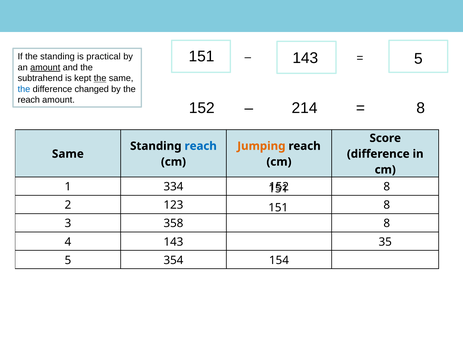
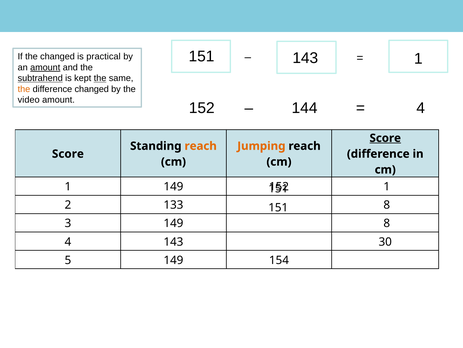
143 5: 5 -> 1 (418, 59)
the standing: standing -> changed (57, 57)
subtrahend underline: none -> present (40, 78)
the colour: blue -> orange (24, 89)
reach: reach -> video (29, 100)
214: 214 -> 144 (305, 108)
8: 8 -> 4 (421, 108)
Score underline: none -> present (385, 138)
reach colour: blue -> orange (201, 146)
Same: Same -> Score (68, 154)
1 334: 334 -> 149 (173, 186)
8: 8 -> 1 (387, 186)
123: 123 -> 133 (173, 205)
3 358: 358 -> 149 (173, 223)
35: 35 -> 30 (385, 241)
5 354: 354 -> 149 (173, 260)
